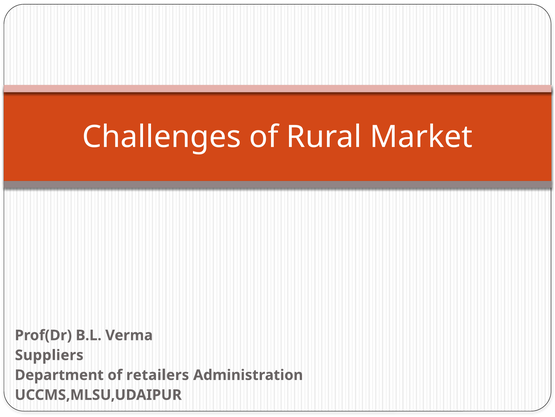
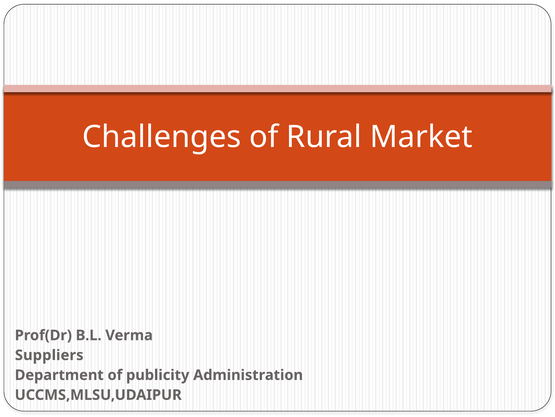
retailers: retailers -> publicity (158, 374)
